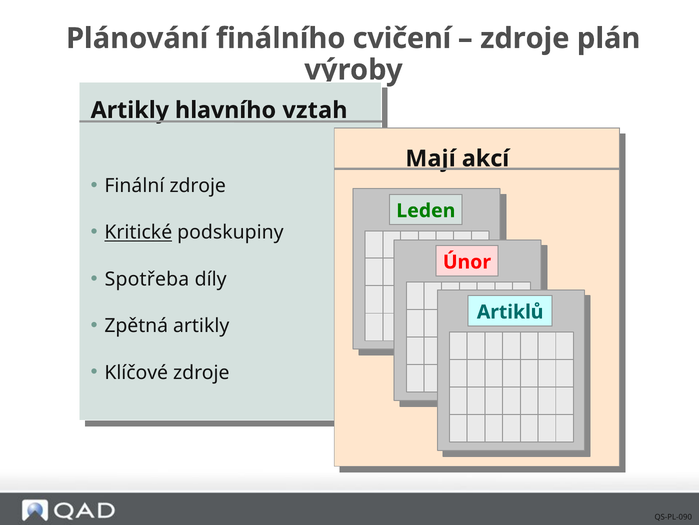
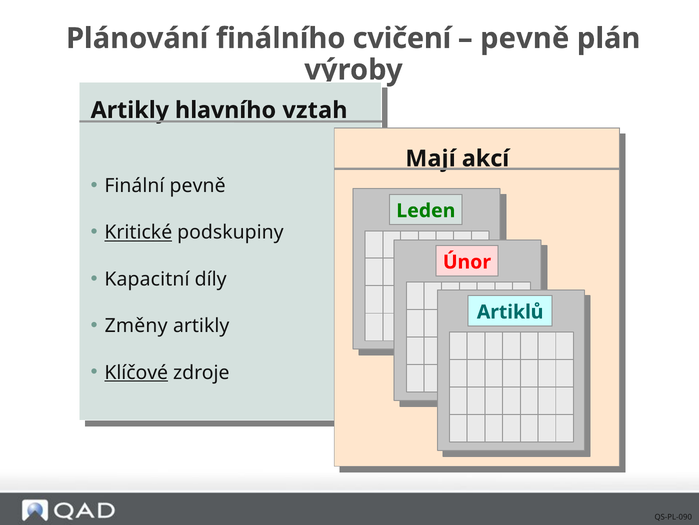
zdroje: zdroje -> pevně (525, 38)
Finální zdroje: zdroje -> pevně (198, 186)
Spotřeba: Spotřeba -> Kapacitní (147, 279)
Zpětná: Zpětná -> Změny (136, 325)
Klíčové underline: none -> present (136, 372)
